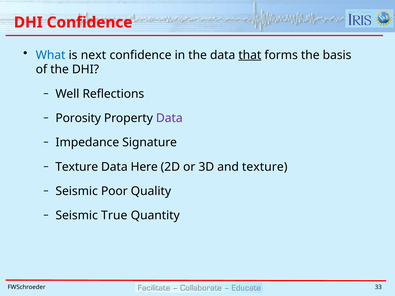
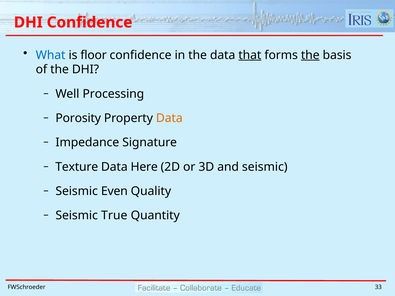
next: next -> floor (94, 55)
the underline: none -> present (310, 55)
Reflections: Reflections -> Processing (113, 94)
Data colour: purple -> orange (169, 118)
and texture: texture -> seismic (265, 167)
Poor: Poor -> Even (114, 191)
